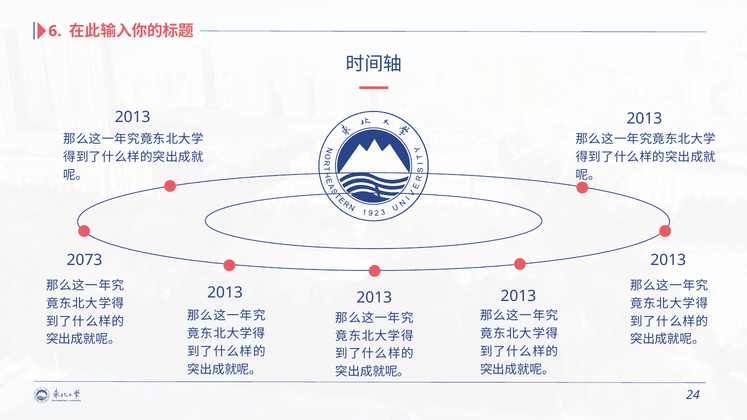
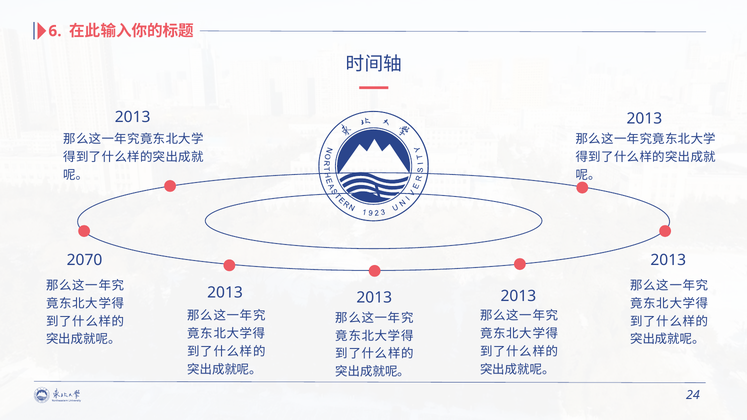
2073: 2073 -> 2070 (85, 260)
